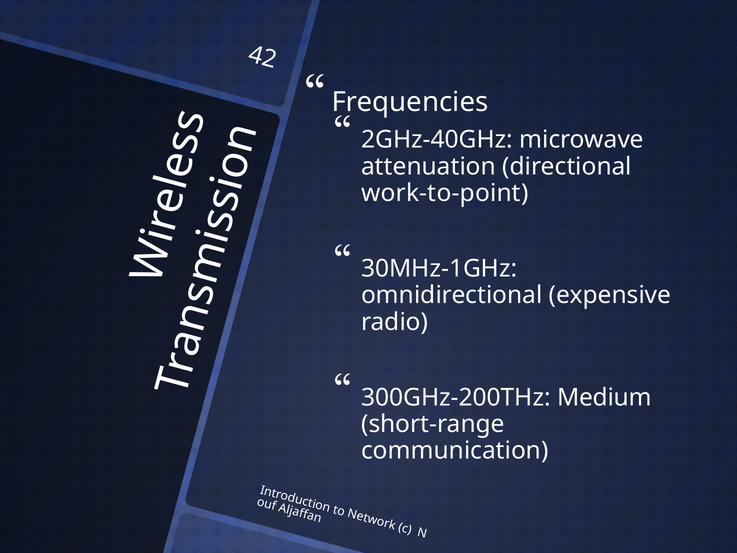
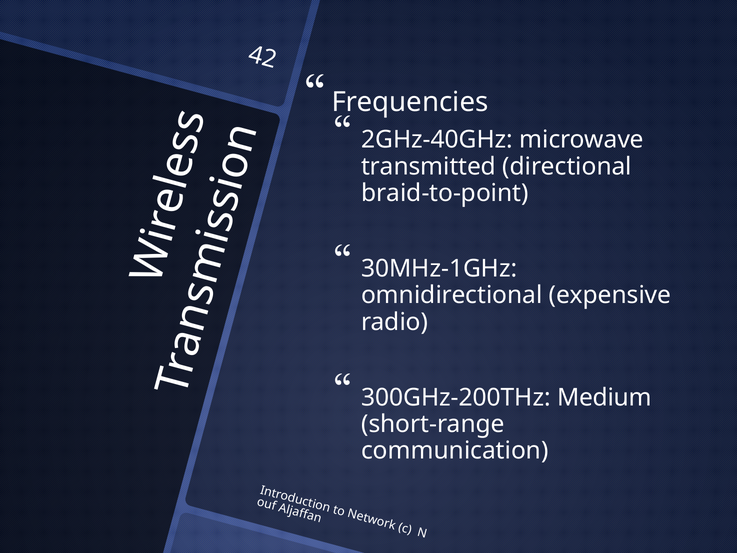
attenuation: attenuation -> transmitted (429, 166)
work-to-point: work-to-point -> braid-to-point (445, 193)
